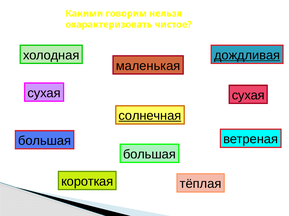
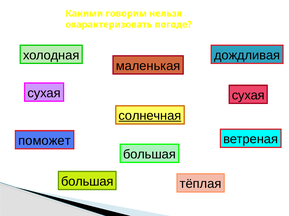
чистое: чистое -> погоде (173, 25)
дождливая underline: present -> none (247, 55)
большая: большая -> поможет (44, 141)
короткая: короткая -> большая (87, 182)
